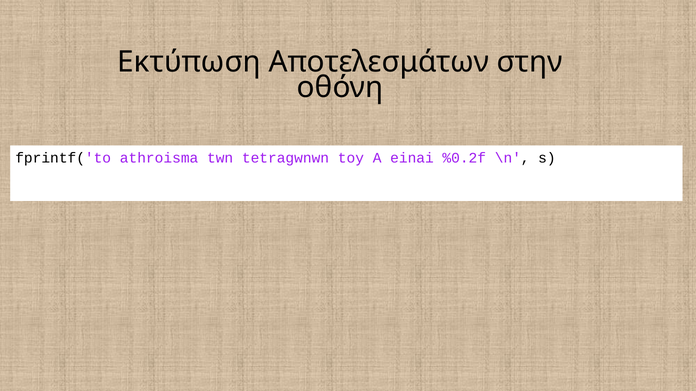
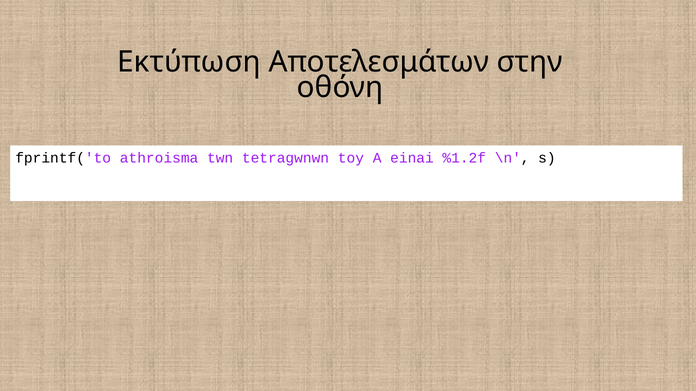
%0.2f: %0.2f -> %1.2f (464, 158)
